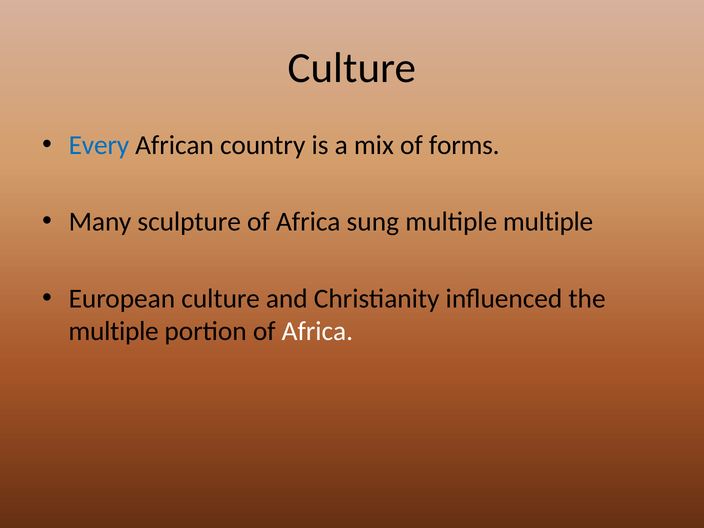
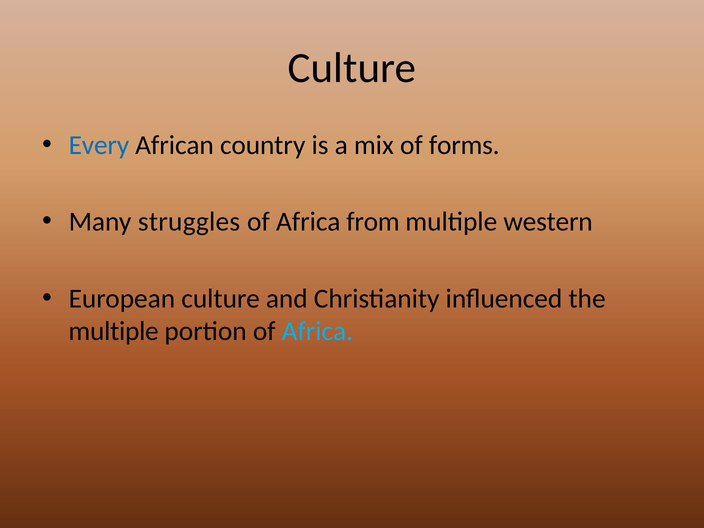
sculpture: sculpture -> struggles (189, 222)
sung: sung -> from (373, 222)
multiple multiple: multiple -> western (548, 222)
Africa colour: white -> light blue (317, 331)
